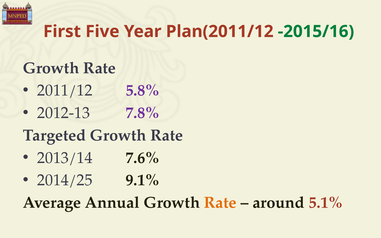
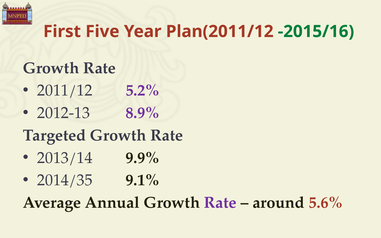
5.8%: 5.8% -> 5.2% (143, 91)
7.8%: 7.8% -> 8.9% (143, 113)
7.6%: 7.6% -> 9.9% (143, 158)
2014/25: 2014/25 -> 2014/35 (65, 180)
Rate colour: orange -> purple (220, 203)
5.1%: 5.1% -> 5.6% (326, 203)
